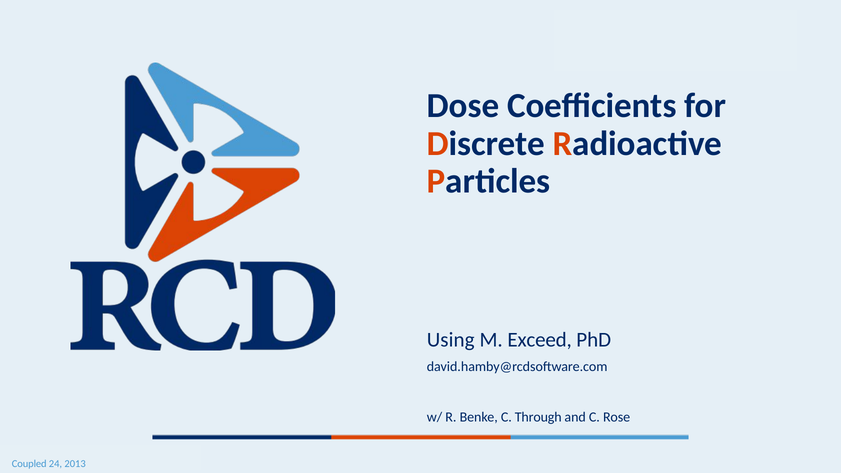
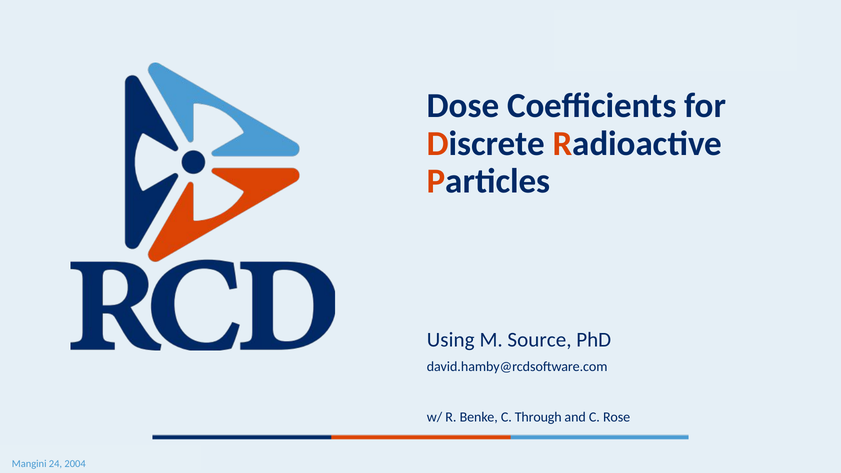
Exceed: Exceed -> Source (539, 340)
Coupled: Coupled -> Mangini (29, 464)
2013: 2013 -> 2004 (75, 464)
